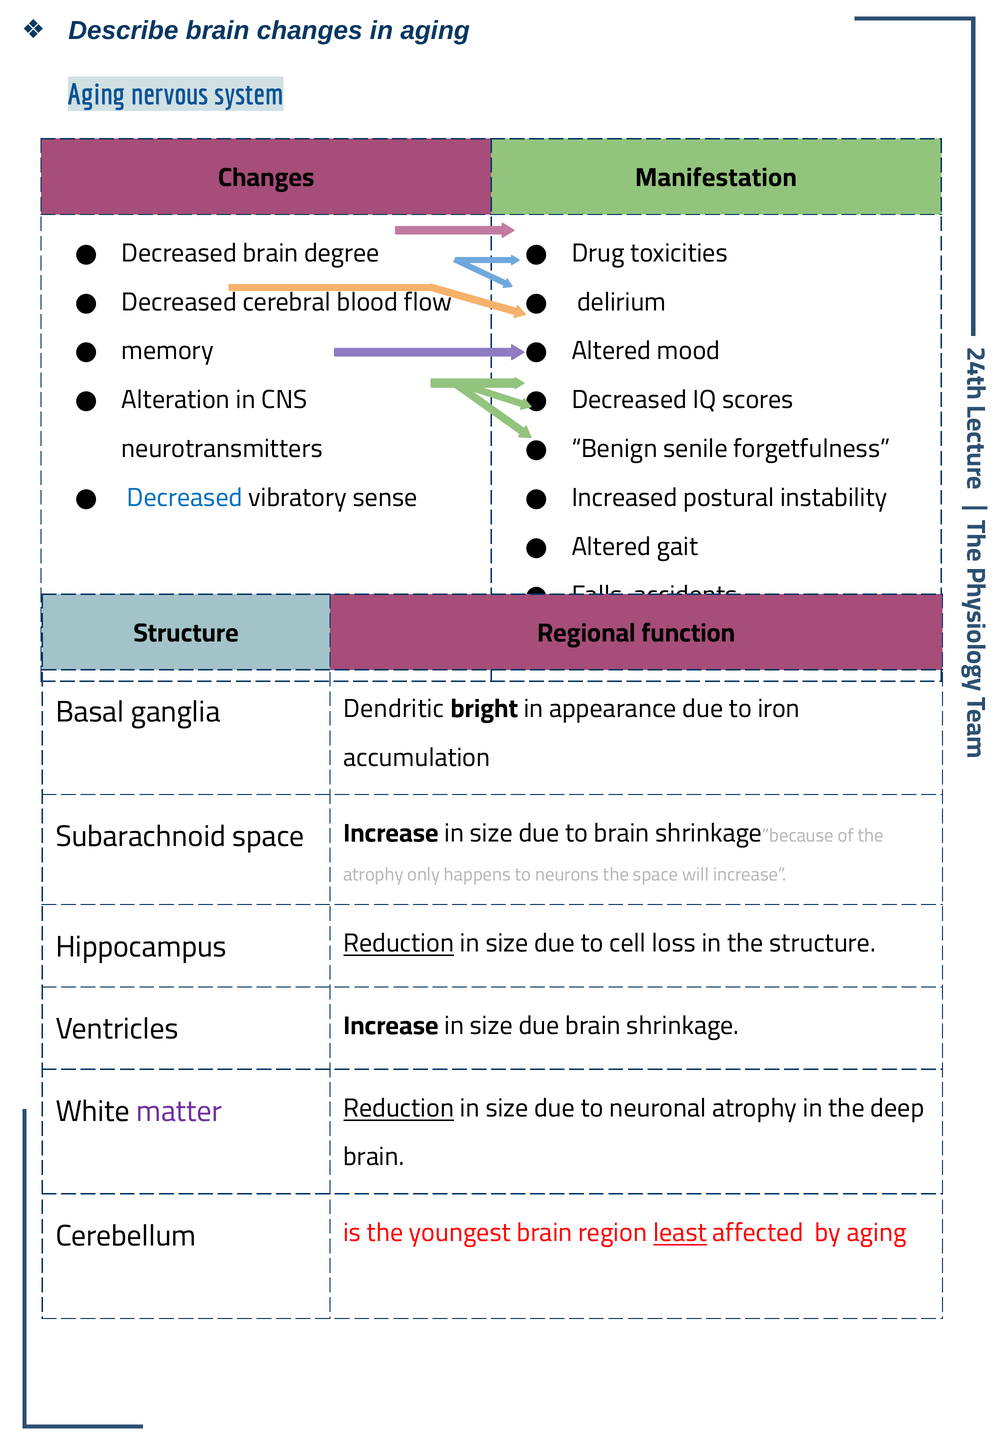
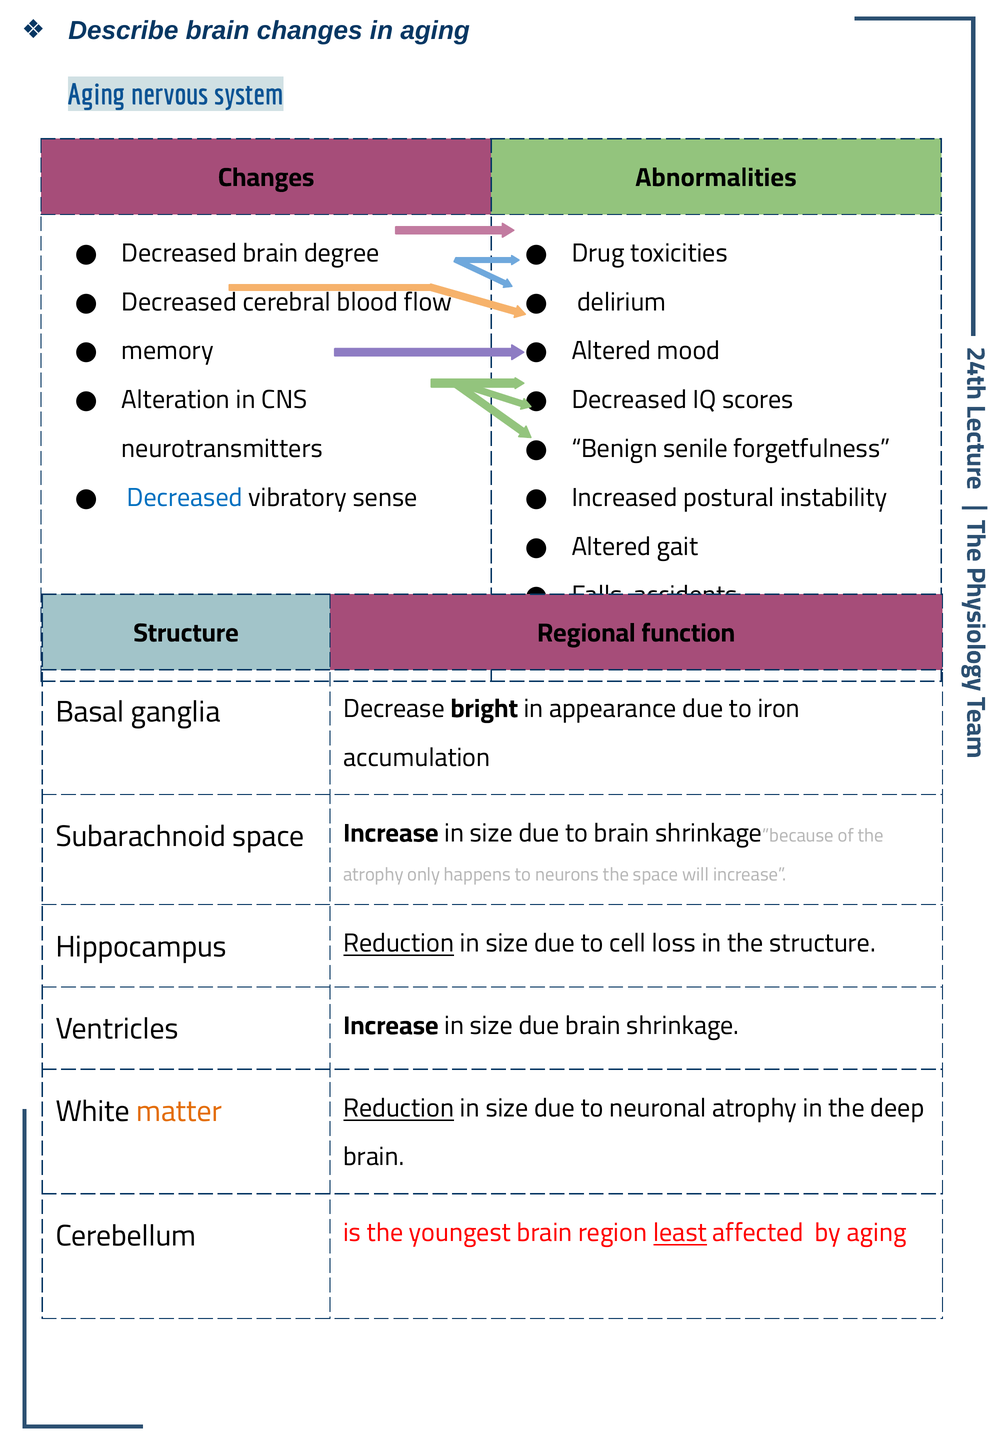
Manifestation: Manifestation -> Abnormalities (716, 177)
Dendritic: Dendritic -> Decrease (394, 709)
matter colour: purple -> orange (179, 1112)
